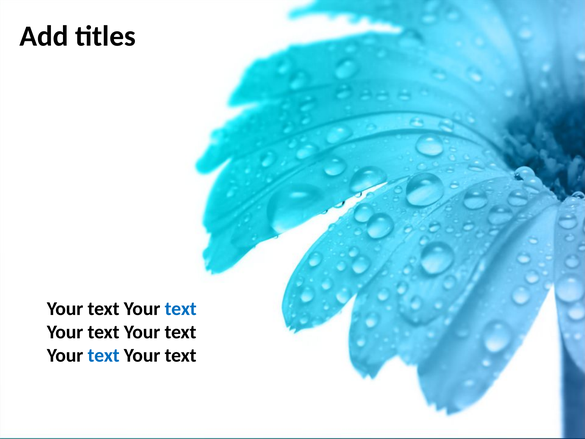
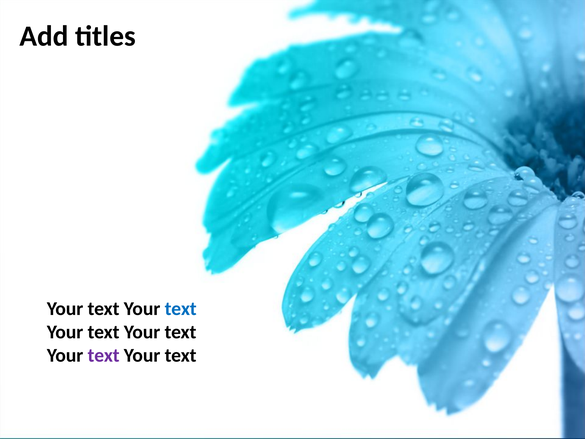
text colour: blue -> purple (104, 355)
